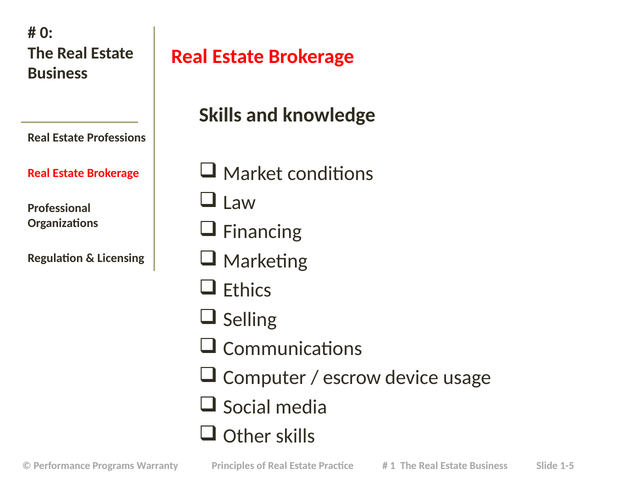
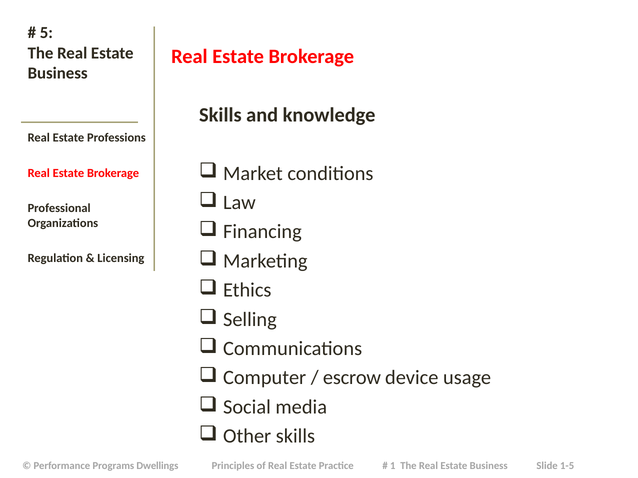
0: 0 -> 5 (46, 33)
Warranty: Warranty -> Dwellings (157, 466)
